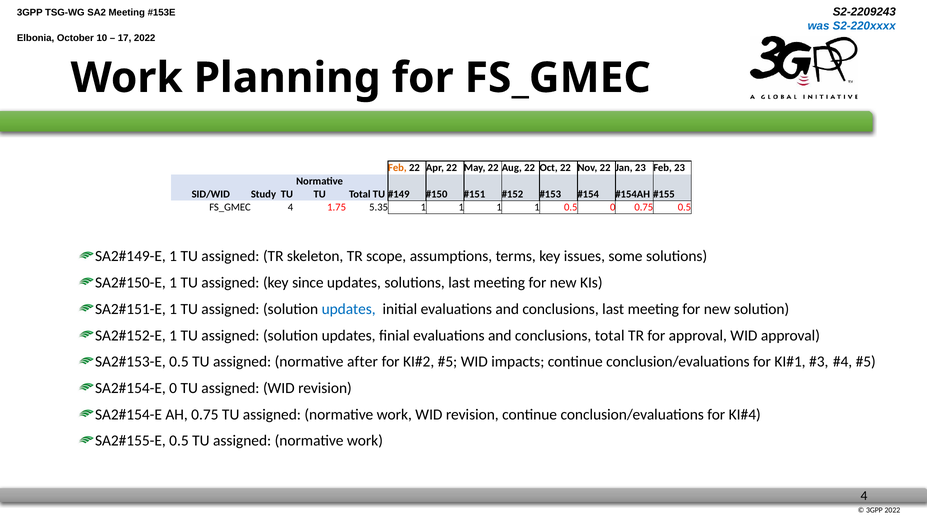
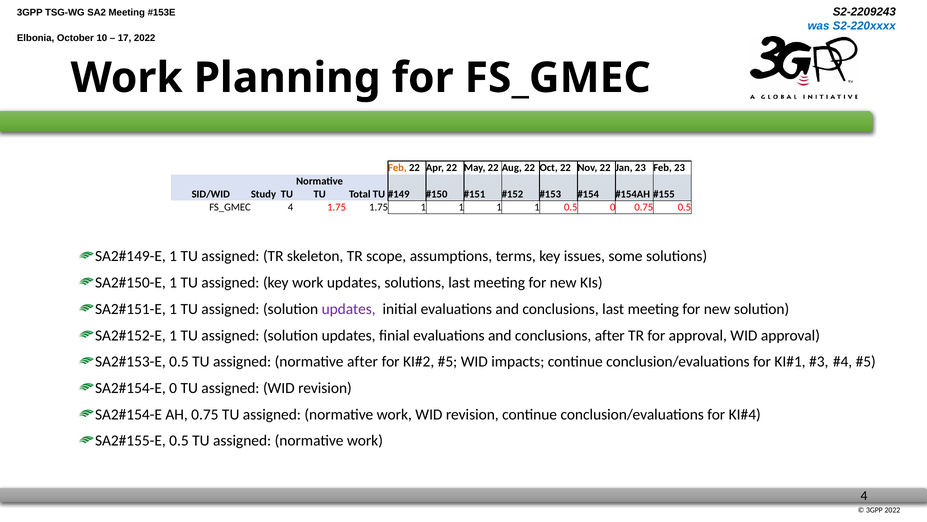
1.75 5.35: 5.35 -> 1.75 (379, 207)
key since: since -> work (308, 282)
updates colour: blue -> purple (349, 309)
conclusions total: total -> after (610, 335)
